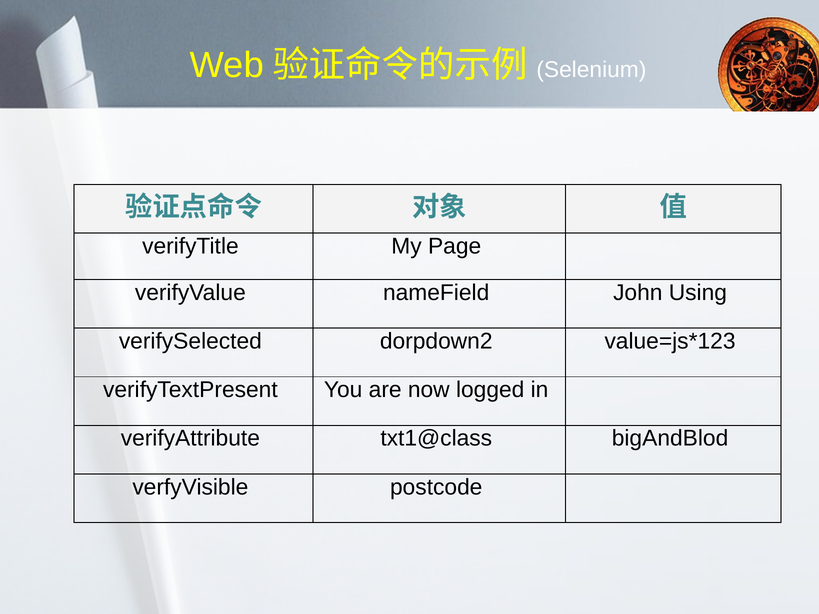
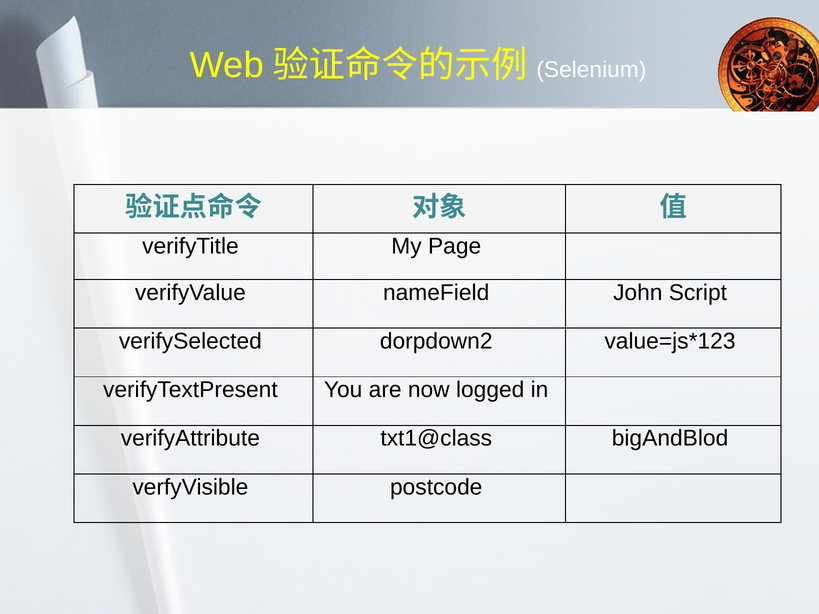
Using: Using -> Script (698, 293)
